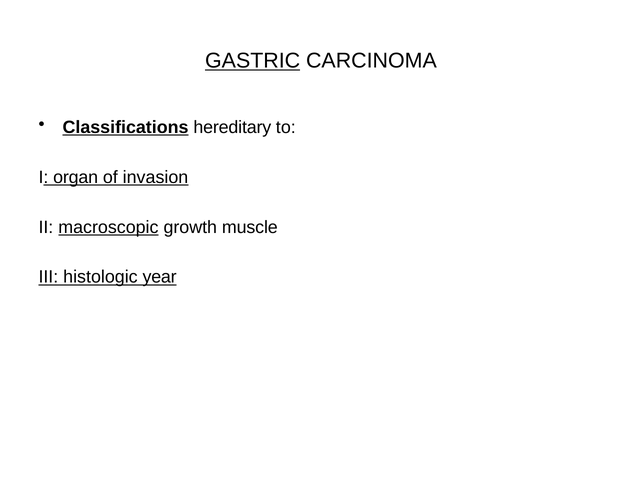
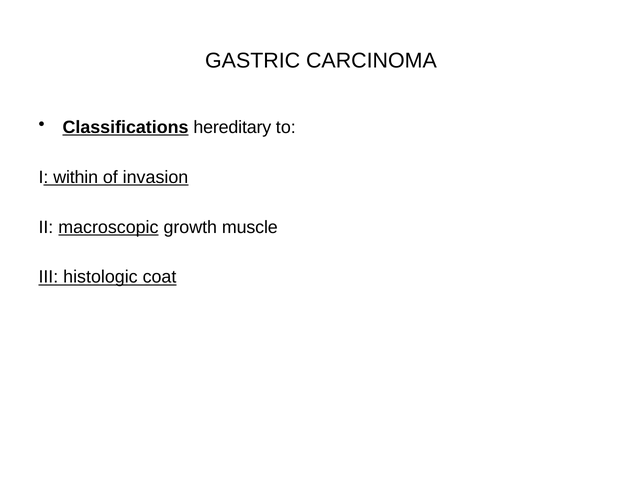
GASTRIC underline: present -> none (253, 61)
organ: organ -> within (76, 177)
year: year -> coat (160, 277)
